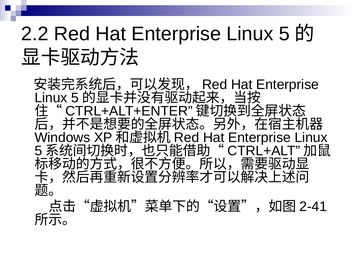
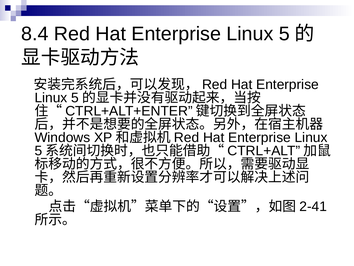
2.2: 2.2 -> 8.4 (35, 34)
